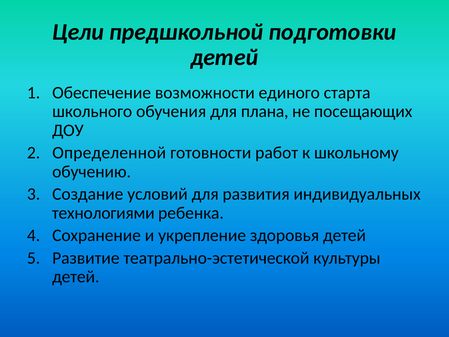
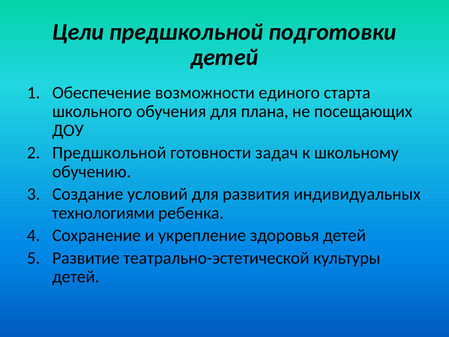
Определенной: Определенной -> Предшкольной (109, 153)
работ: работ -> задач (277, 153)
